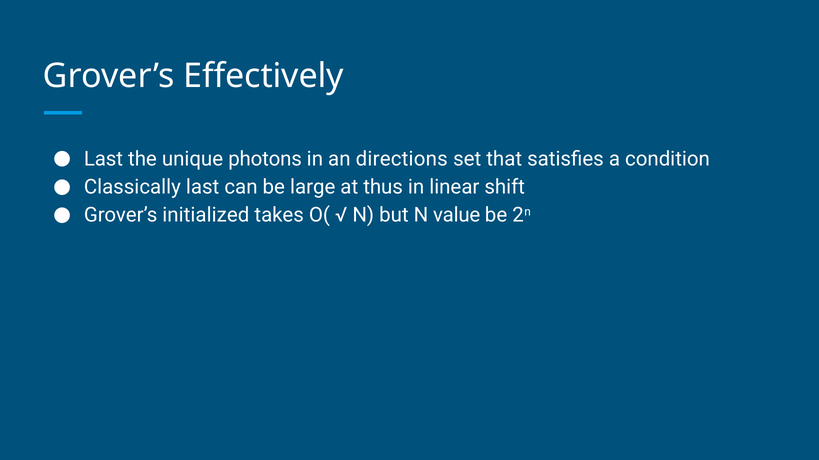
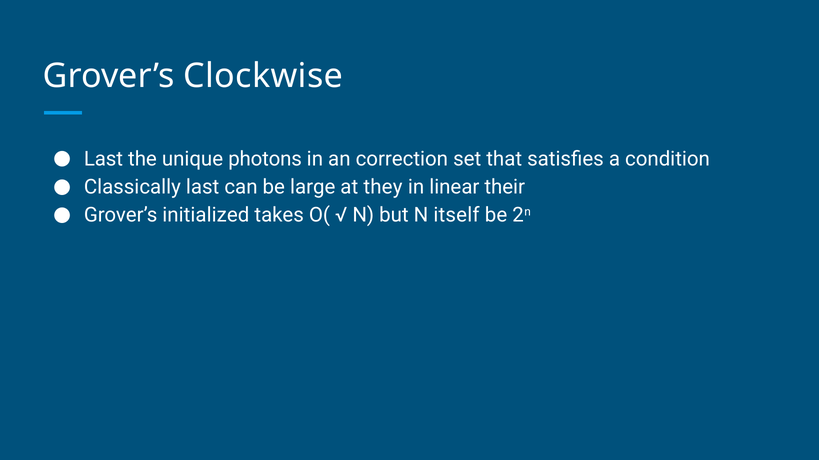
Effectively: Effectively -> Clockwise (263, 76)
directions: directions -> correction (402, 159)
thus: thus -> they (383, 187)
shift: shift -> their (505, 187)
value: value -> itself (456, 216)
